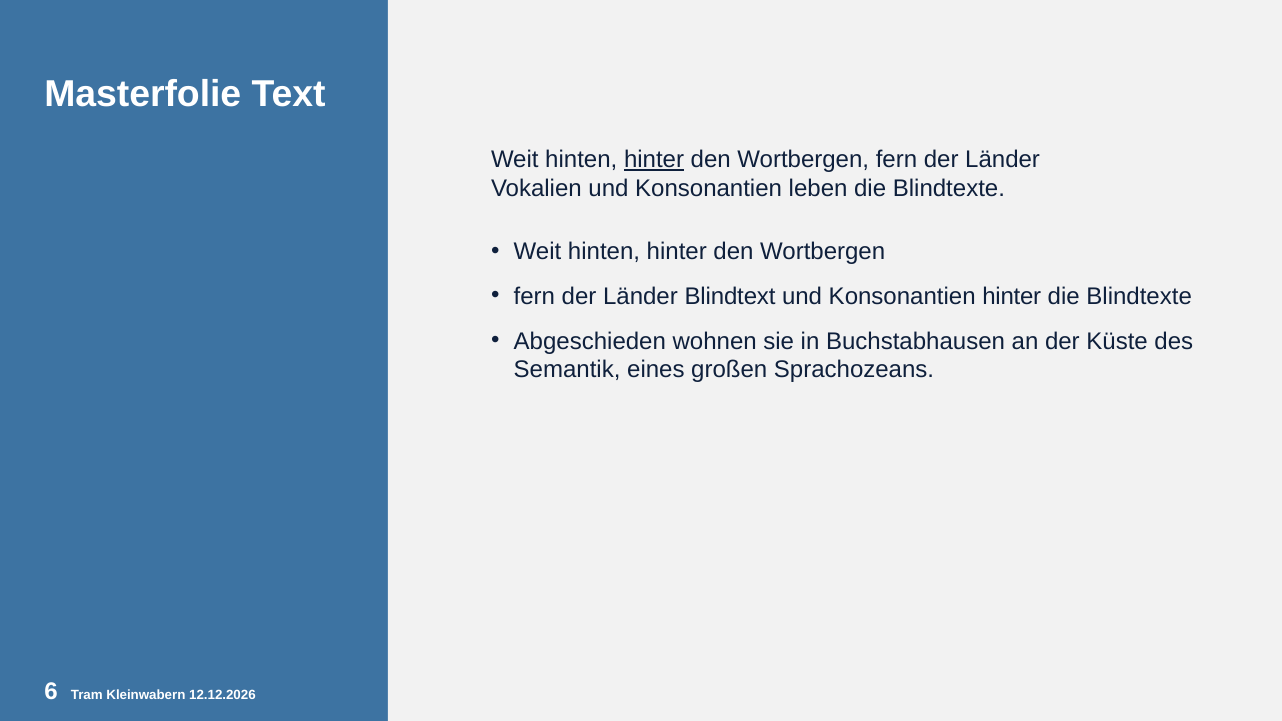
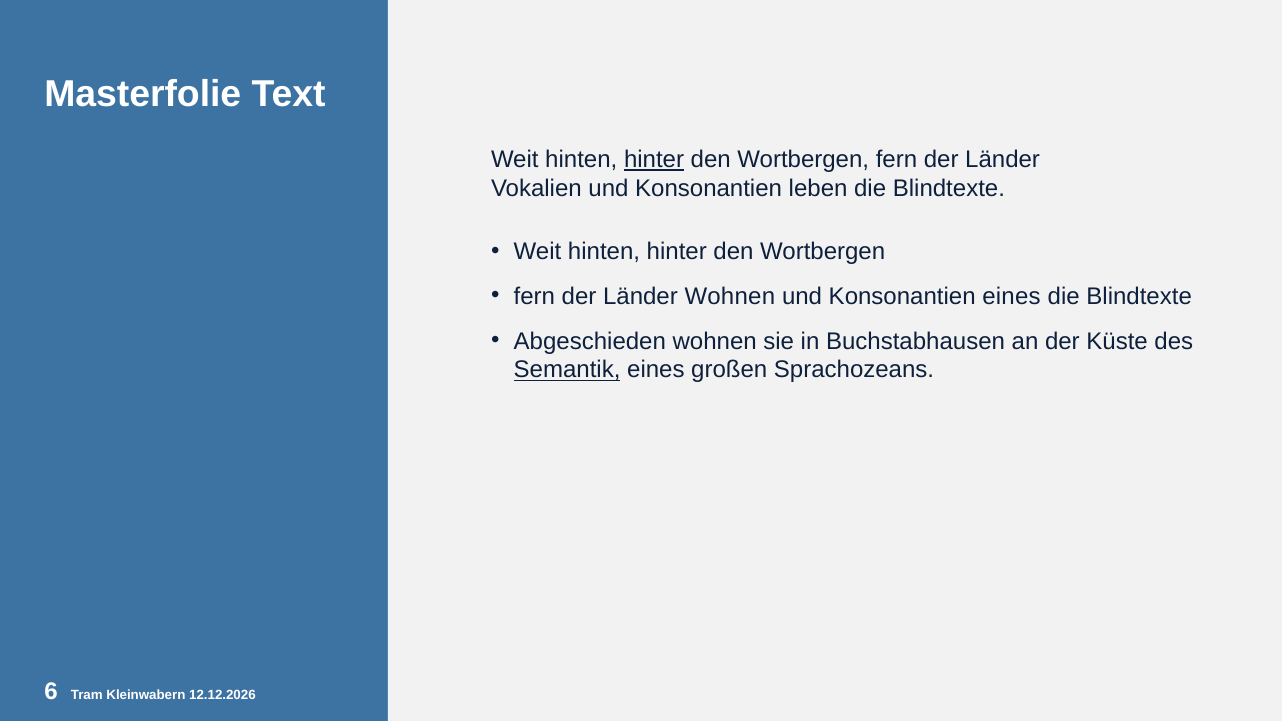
Länder Blindtext: Blindtext -> Wohnen (730, 296)
Konsonantien hinter: hinter -> eines (1012, 296)
Semantik underline: none -> present (567, 370)
